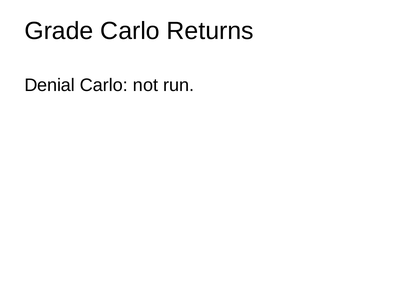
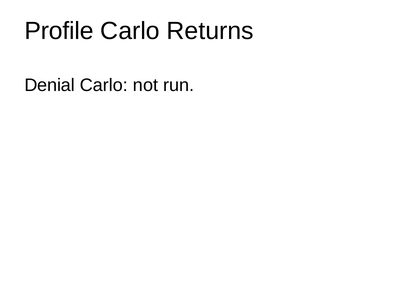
Grade: Grade -> Profile (59, 31)
